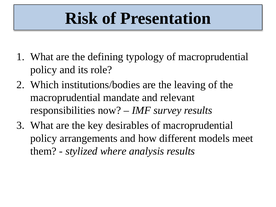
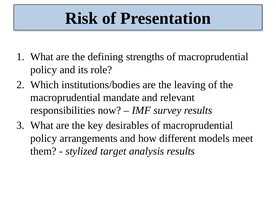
typology: typology -> strengths (145, 57)
where: where -> target (113, 151)
